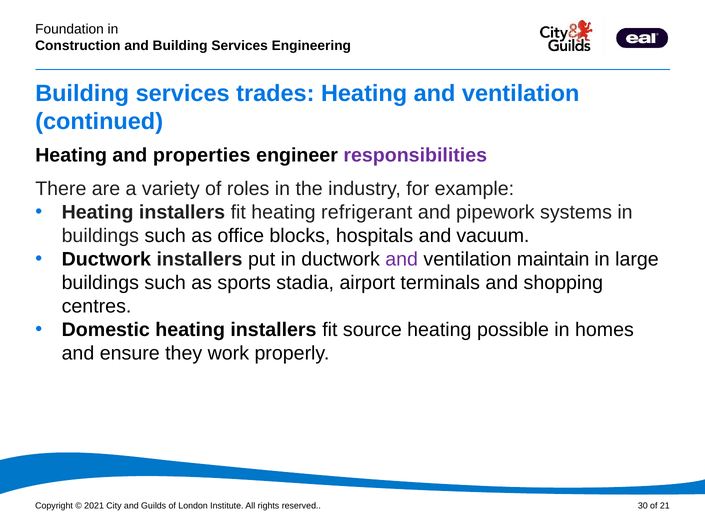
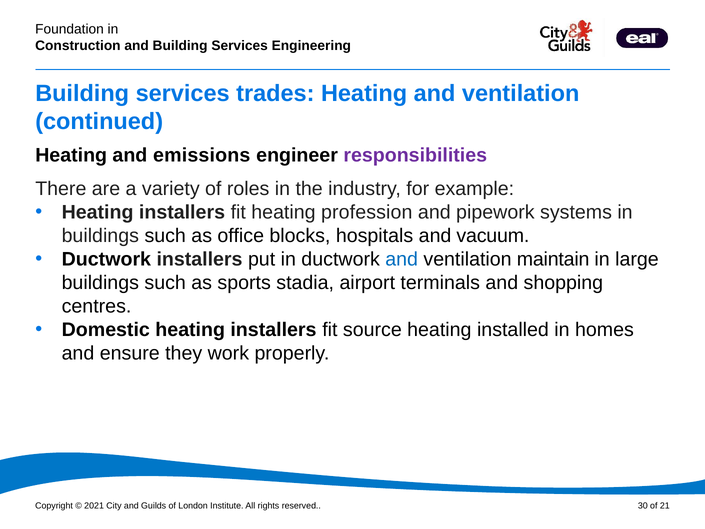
properties: properties -> emissions (202, 155)
refrigerant: refrigerant -> profession (367, 212)
and colour: purple -> blue (402, 259)
possible: possible -> installed (513, 330)
